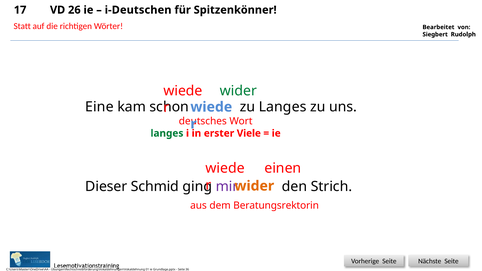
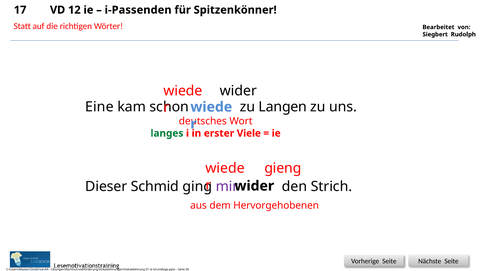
26: 26 -> 12 (74, 10)
i-Deutschen: i-Deutschen -> i-Passenden (138, 10)
wider colour: green -> black (238, 91)
zu Langes: Langes -> Langen (283, 107)
einen: einen -> gieng (283, 168)
wider colour: orange -> black (254, 186)
Beratungsrektorin: Beratungsrektorin -> Hervorgehobenen (276, 206)
